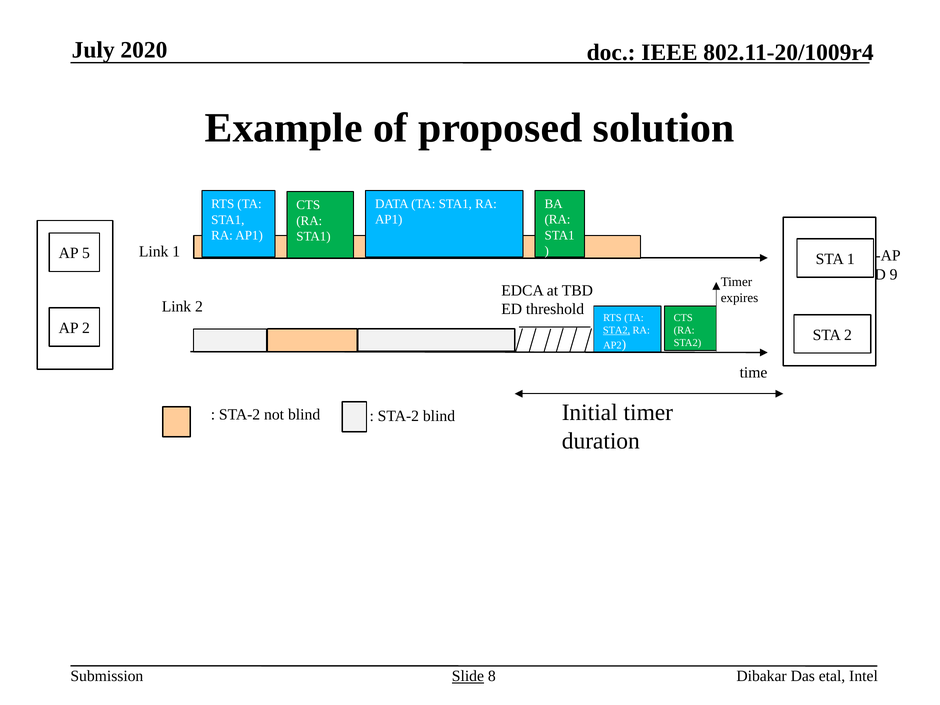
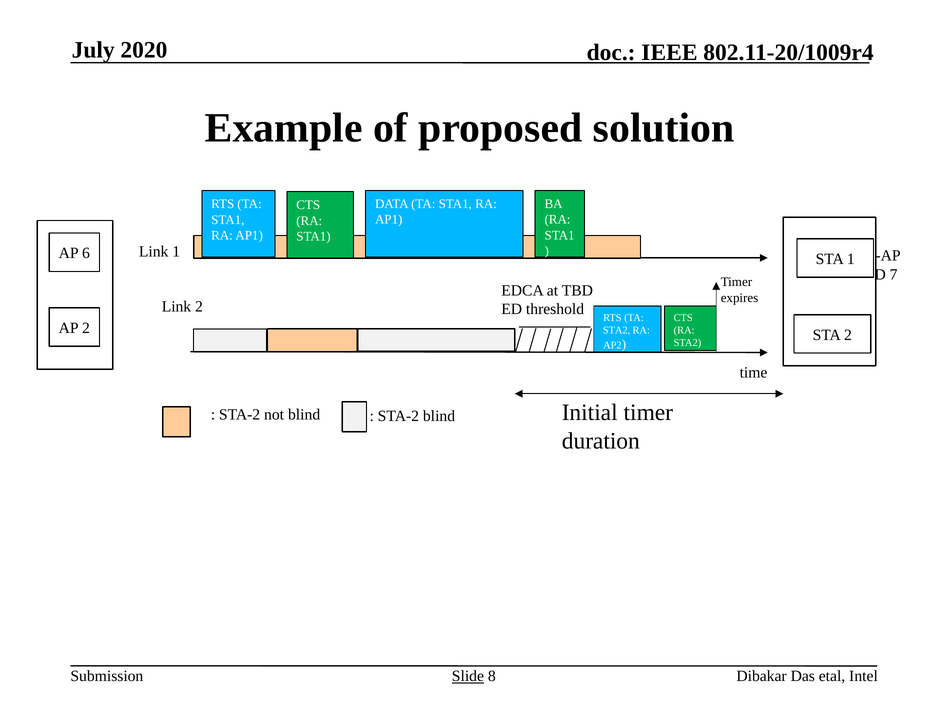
5: 5 -> 6 (86, 253)
9: 9 -> 7 (894, 274)
STA2 underline: present -> none (617, 330)
